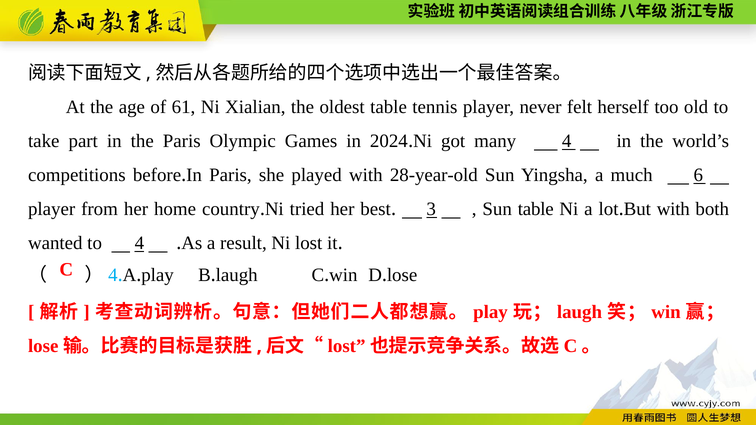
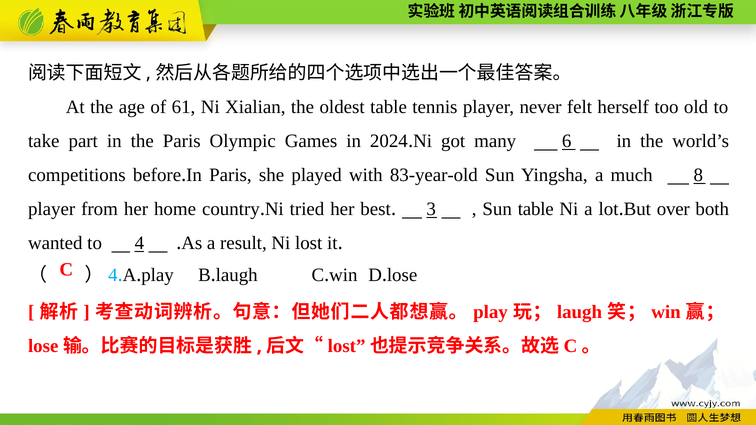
many 4: 4 -> 6 (567, 141)
28-year-old: 28-year-old -> 83-year-old (434, 175)
6: 6 -> 8 (698, 175)
with: with -> over (673, 209)
